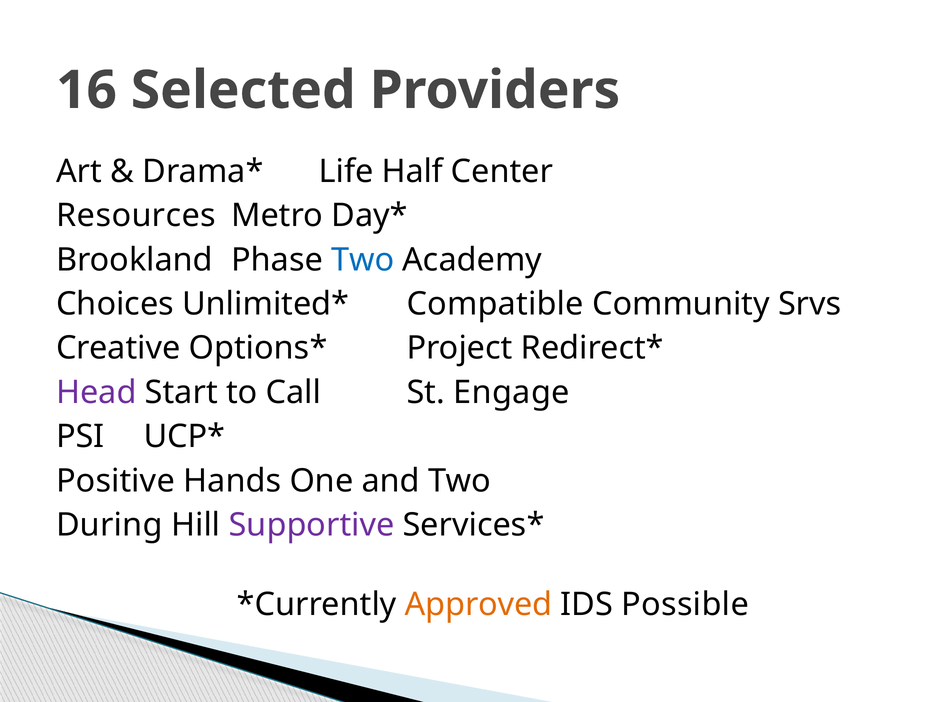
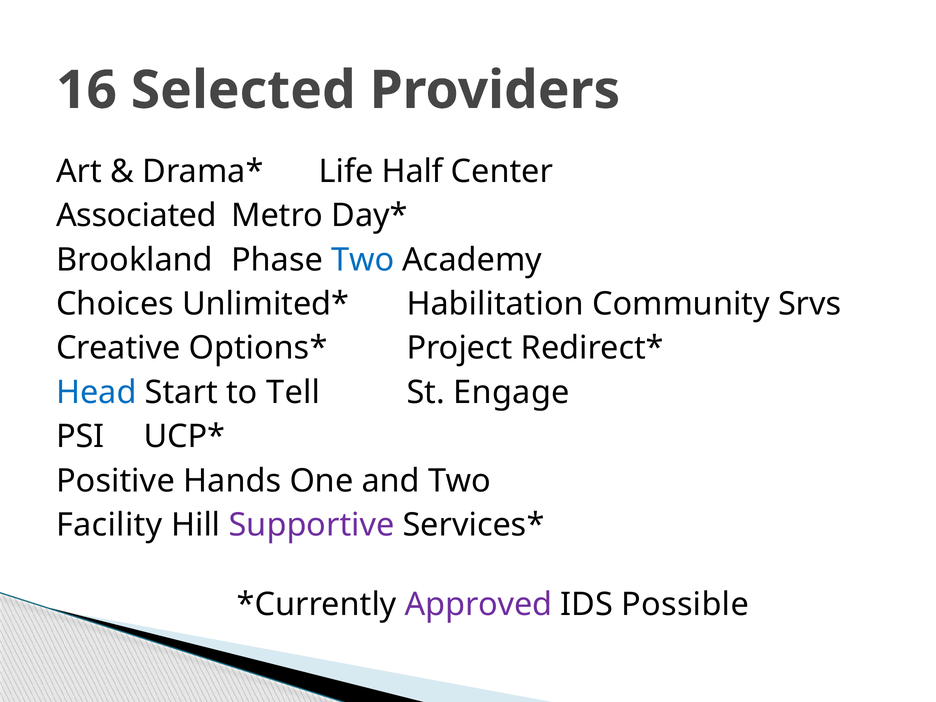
Resources: Resources -> Associated (136, 216)
Compatible: Compatible -> Habilitation (495, 304)
Head colour: purple -> blue (96, 392)
Call: Call -> Tell (293, 392)
During: During -> Facility (109, 525)
Approved colour: orange -> purple (479, 604)
